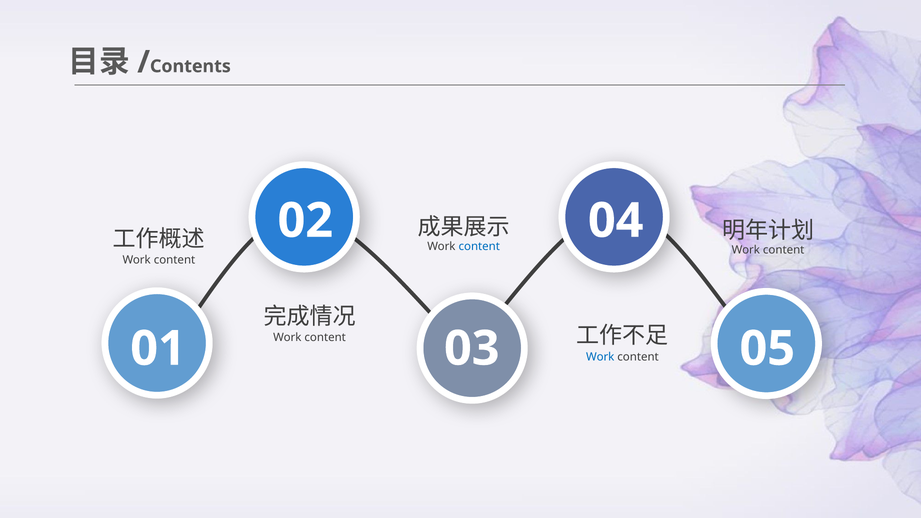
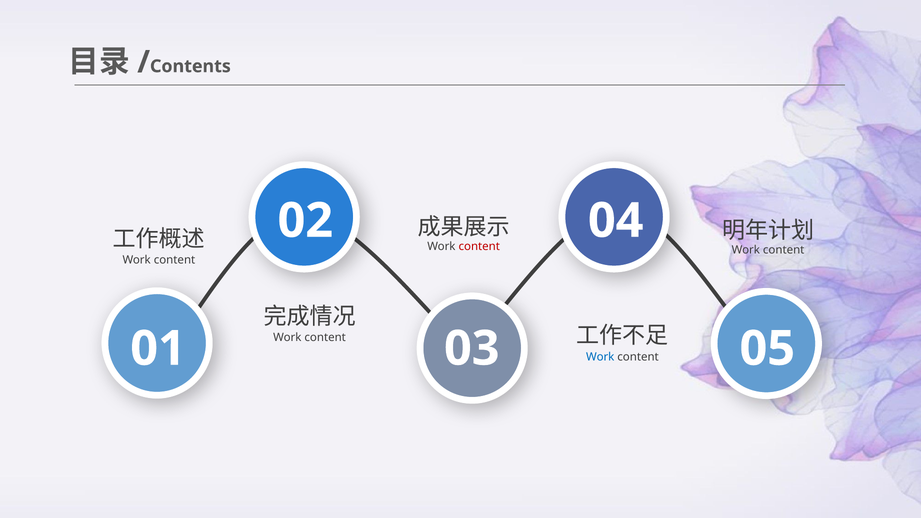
content colour: blue -> red (479, 247)
